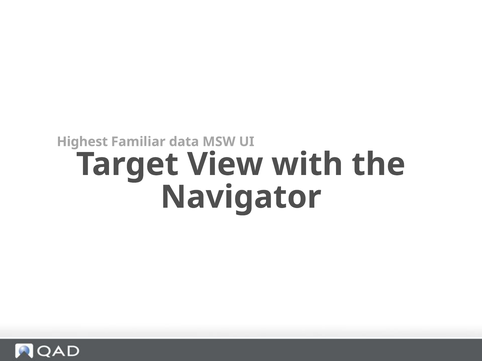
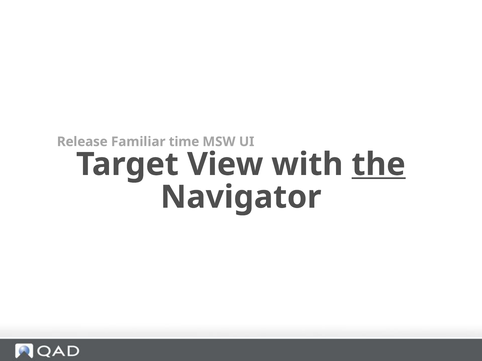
Highest: Highest -> Release (82, 142)
data: data -> time (184, 142)
the underline: none -> present (379, 165)
